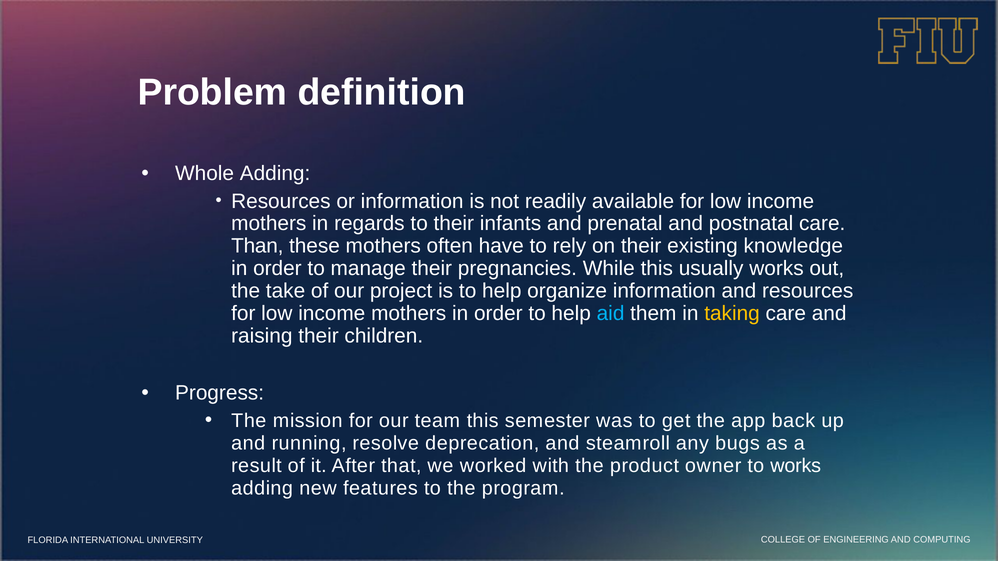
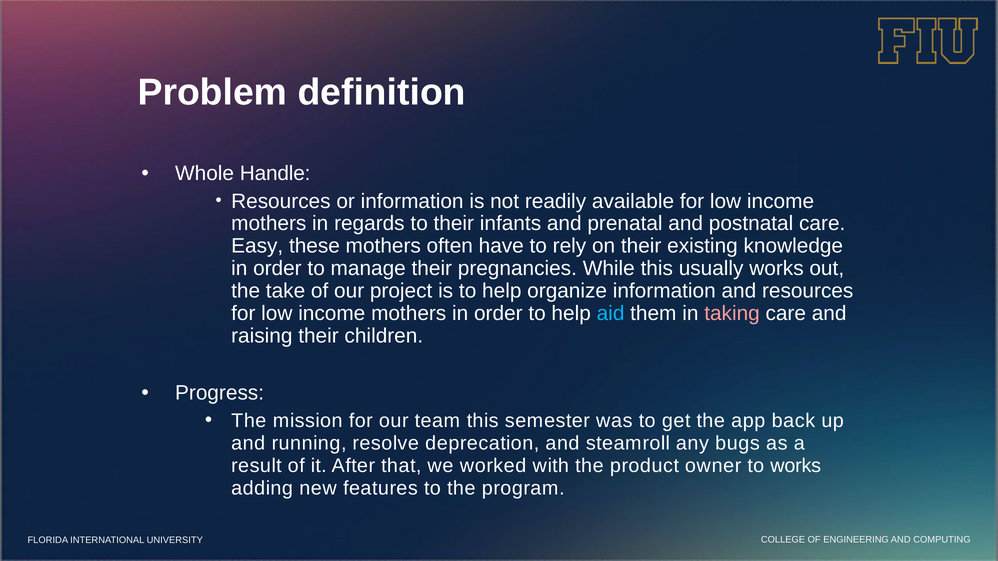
Whole Adding: Adding -> Handle (275, 174)
Than: Than -> Easy (257, 246)
taking colour: yellow -> pink (732, 314)
